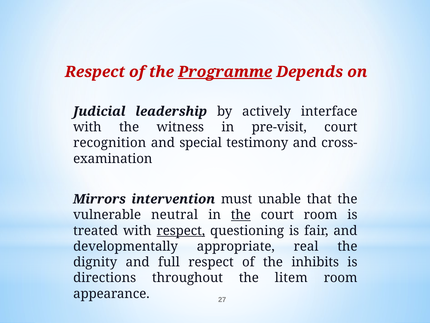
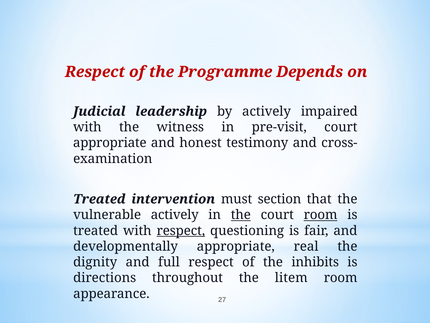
Programme underline: present -> none (225, 72)
interface: interface -> impaired (329, 111)
recognition: recognition -> appropriate (110, 143)
special: special -> honest (201, 143)
Mirrors: Mirrors -> Treated (99, 199)
unable: unable -> section (280, 199)
vulnerable neutral: neutral -> actively (175, 215)
room underline: none -> present (321, 215)
